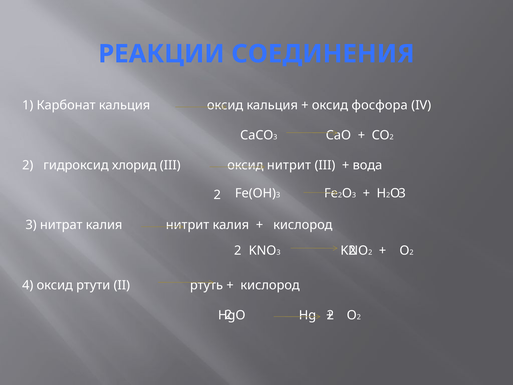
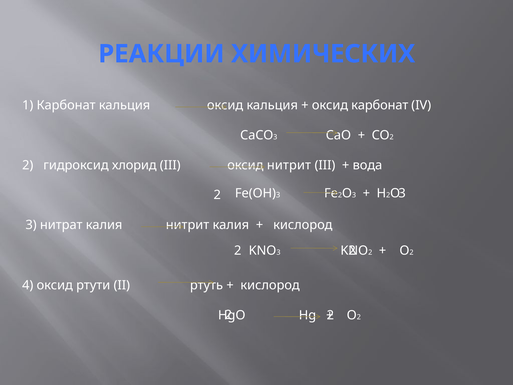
СОЕДИНЕНИЯ: СОЕДИНЕНИЯ -> ХИМИЧЕСКИХ (323, 54)
оксид фосфора: фосфора -> карбонат (380, 105)
